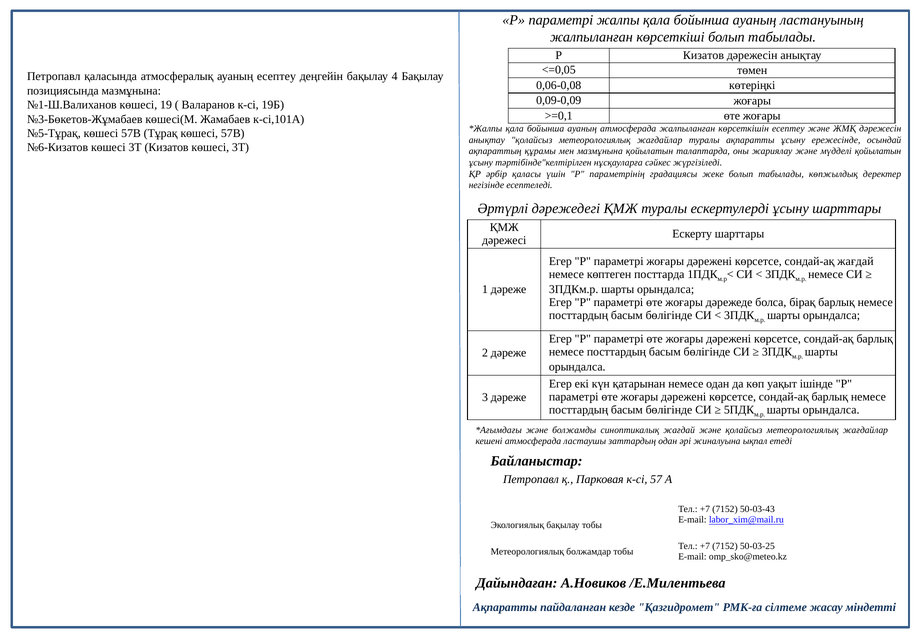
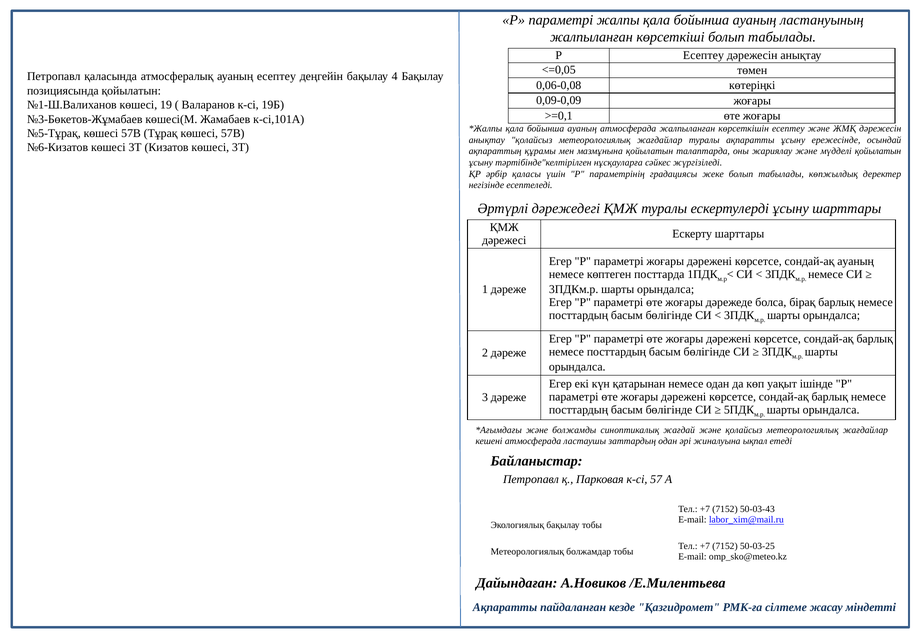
Р Кизатов: Кизатов -> Есептеу (703, 56)
позициясында мазмұнына: мазмұнына -> қойылатын (131, 91)
сондай-ақ жағдай: жағдай -> ауаның (856, 261)
